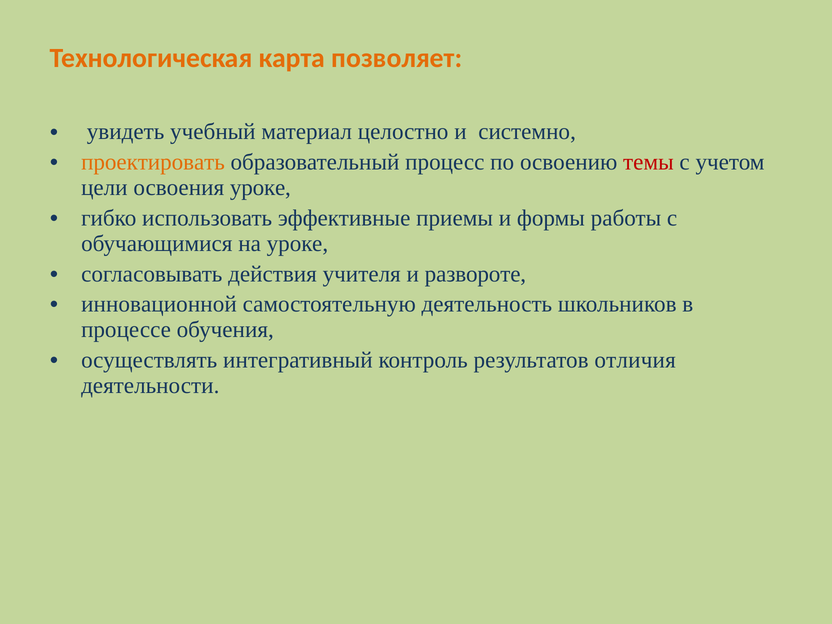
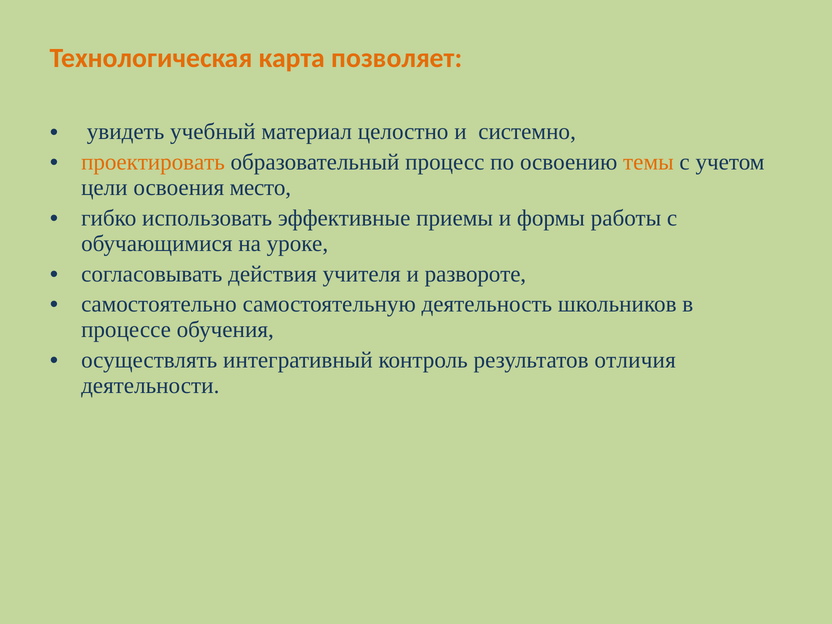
темы colour: red -> orange (648, 162)
освоения уроке: уроке -> место (260, 188)
инновационной: инновационной -> самостоятельно (159, 304)
